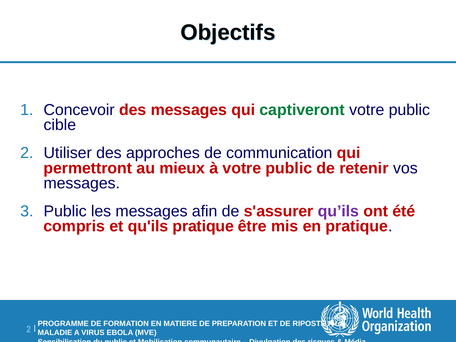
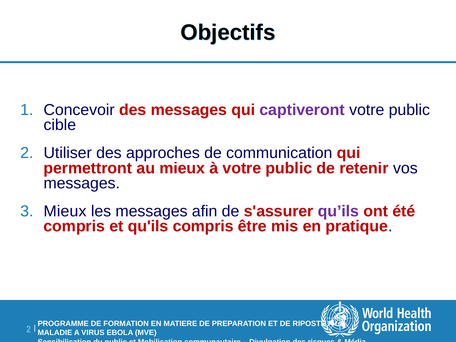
captiveront colour: green -> purple (302, 110)
Public: Public -> Mieux (65, 211)
qu'ils pratique: pratique -> compris (203, 226)
